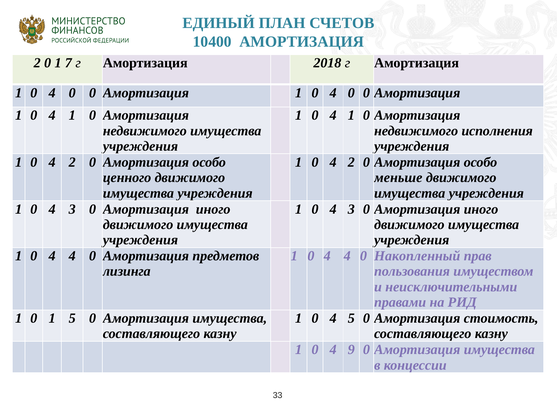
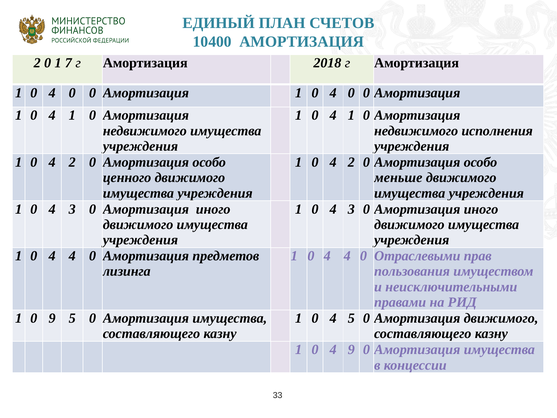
Накопленный: Накопленный -> Отраслевыми (417, 256)
1 0 1: 1 -> 9 (52, 318)
Амортизация стоимость: стоимость -> движимого (501, 318)
